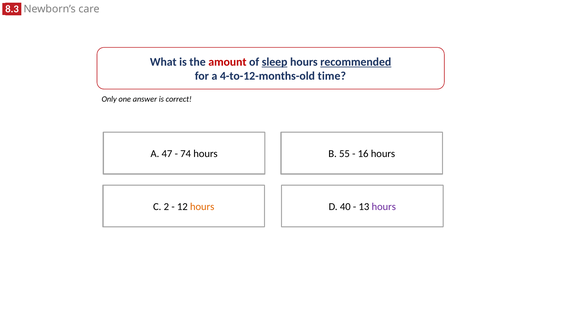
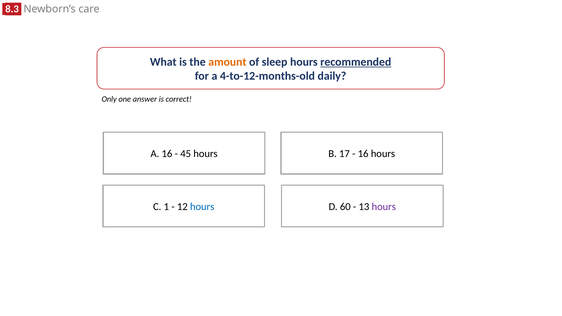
amount colour: red -> orange (227, 62)
sleep underline: present -> none (275, 62)
time: time -> daily (332, 76)
A 47: 47 -> 16 (167, 154)
74: 74 -> 45 (186, 154)
55: 55 -> 17 (344, 154)
2: 2 -> 1 (166, 207)
hours colour: orange -> blue (202, 207)
40: 40 -> 60 (345, 207)
